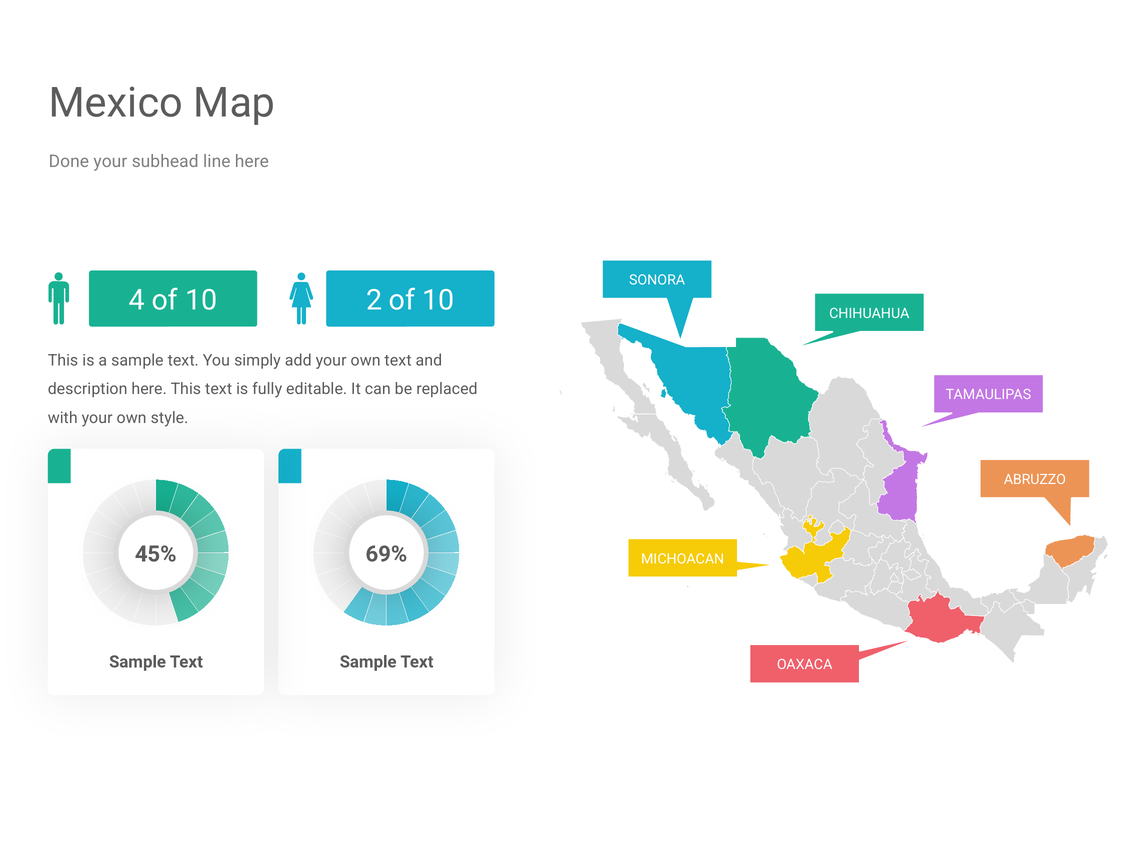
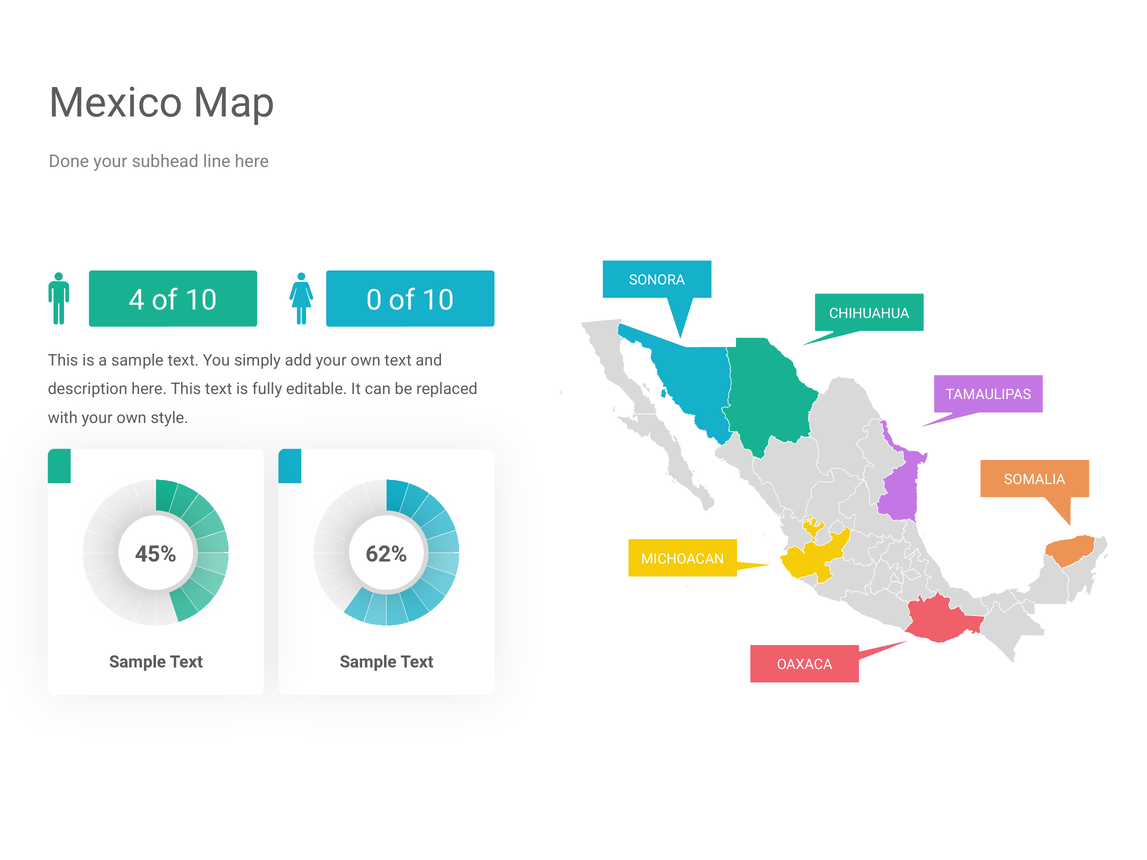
2: 2 -> 0 (374, 301)
ABRUZZO: ABRUZZO -> SOMALIA (1035, 480)
69%: 69% -> 62% (386, 554)
